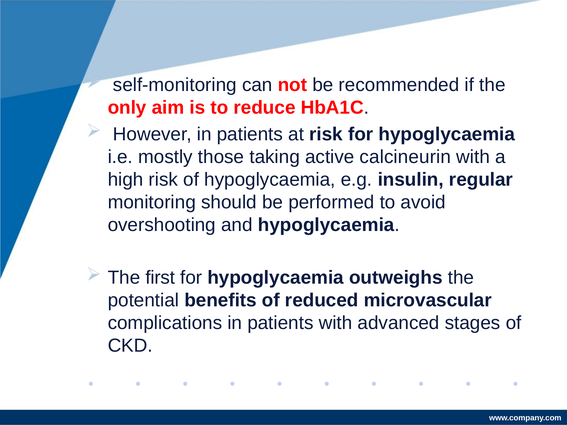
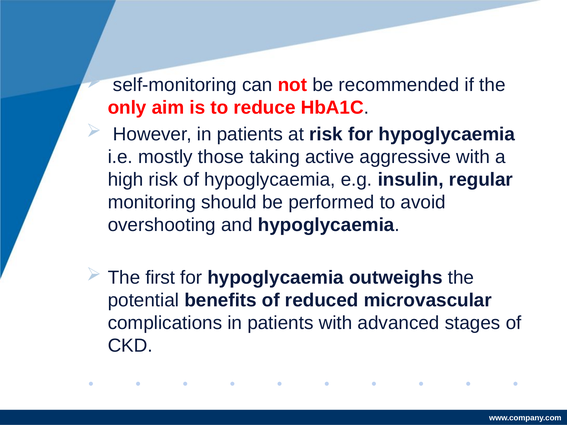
calcineurin: calcineurin -> aggressive (405, 157)
